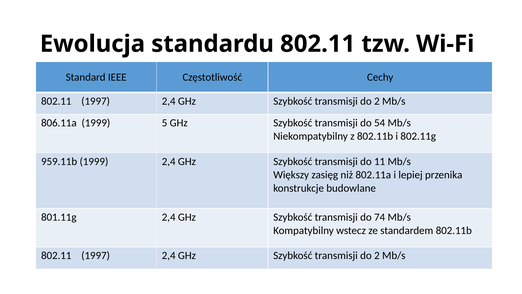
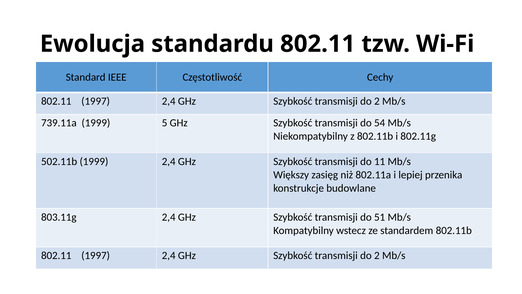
806.11a: 806.11a -> 739.11a (59, 123)
959.11b: 959.11b -> 502.11b (59, 161)
801.11g: 801.11g -> 803.11g (59, 217)
74: 74 -> 51 (380, 217)
